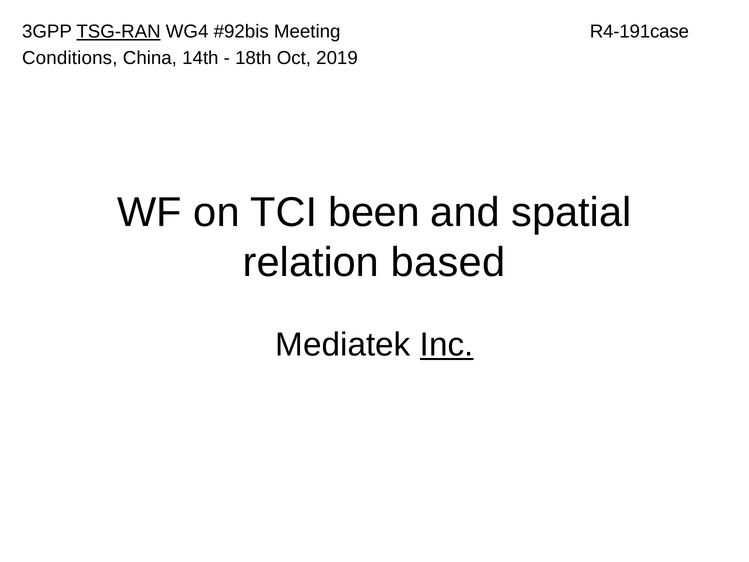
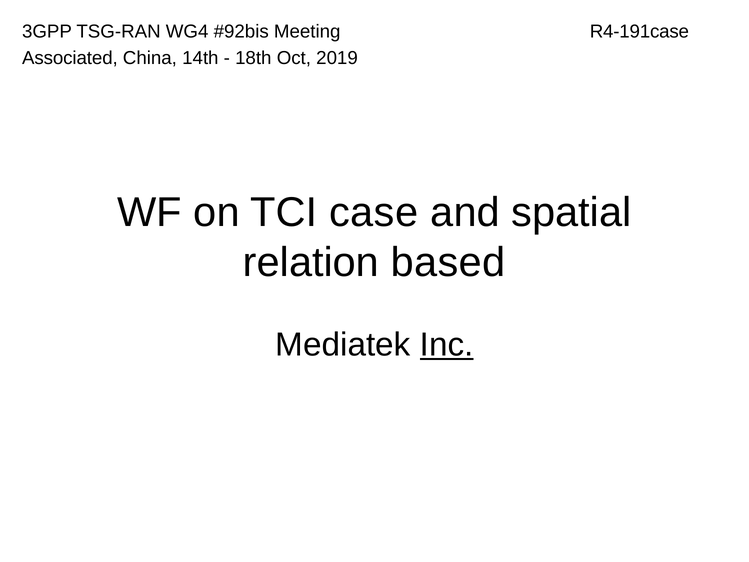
TSG-RAN underline: present -> none (119, 32)
Conditions: Conditions -> Associated (70, 58)
been: been -> case (374, 213)
